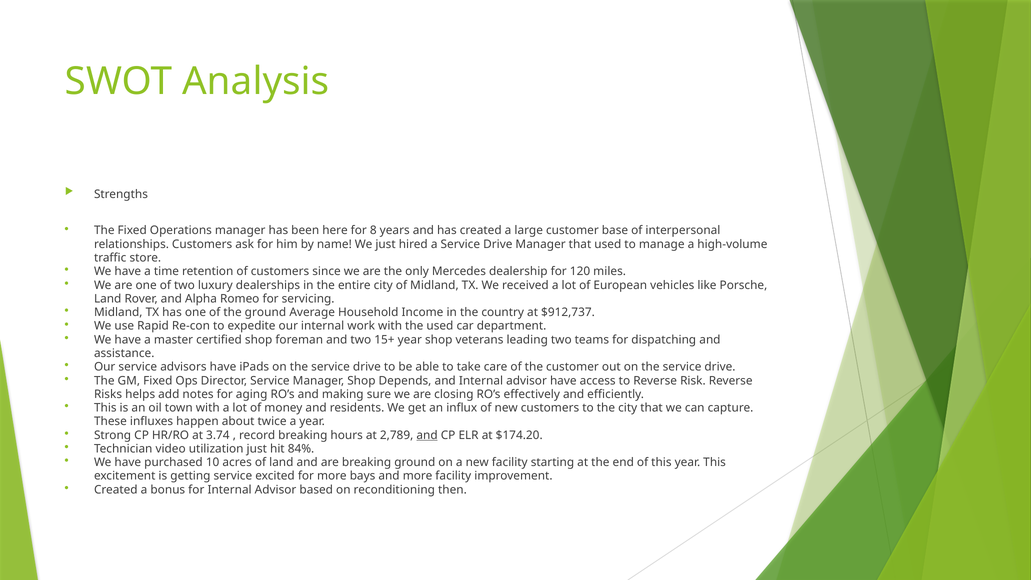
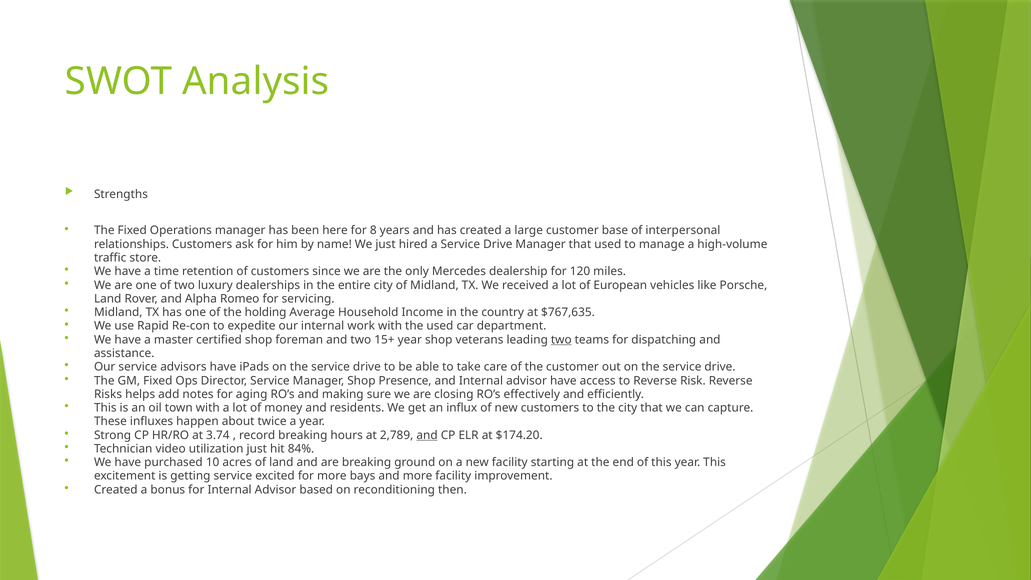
the ground: ground -> holding (266, 312)
$912,737: $912,737 -> $767,635 (568, 312)
two underline: none -> present (561, 340)
Depends: Depends -> Presence (405, 381)
